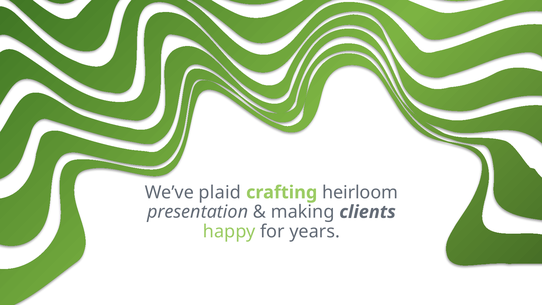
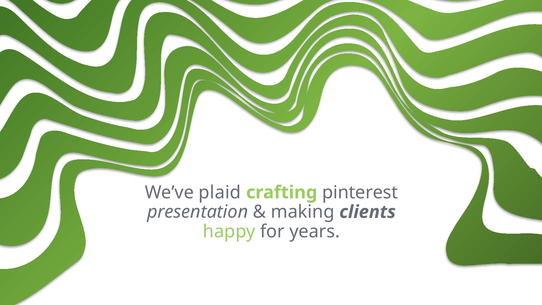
heirloom: heirloom -> pinterest (360, 192)
